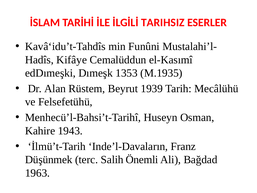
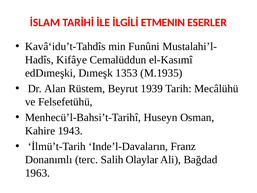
TARIHSIZ: TARIHSIZ -> ETMENIN (163, 22)
Düşünmek: Düşünmek -> Donanımlı (49, 160)
Önemli: Önemli -> Olaylar (142, 160)
